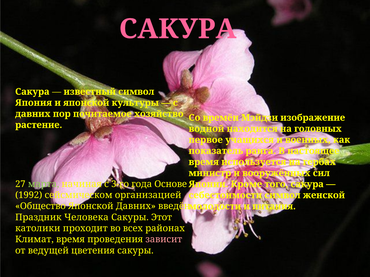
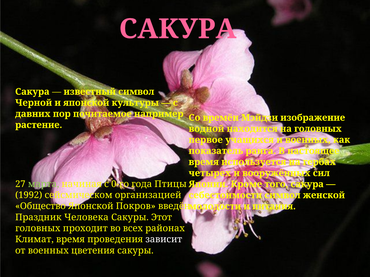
Япония: Япония -> Черной (34, 103)
хозяйство: хозяйство -> например (159, 114)
министр: министр -> четырех (210, 173)
3-го: 3-го -> 0-го (120, 184)
Основе: Основе -> Птицы (171, 184)
Японской Давних: Давних -> Покров (136, 207)
католики: католики -> головных (38, 229)
зависит colour: pink -> white (164, 240)
от ведущей: ведущей -> военных (48, 251)
